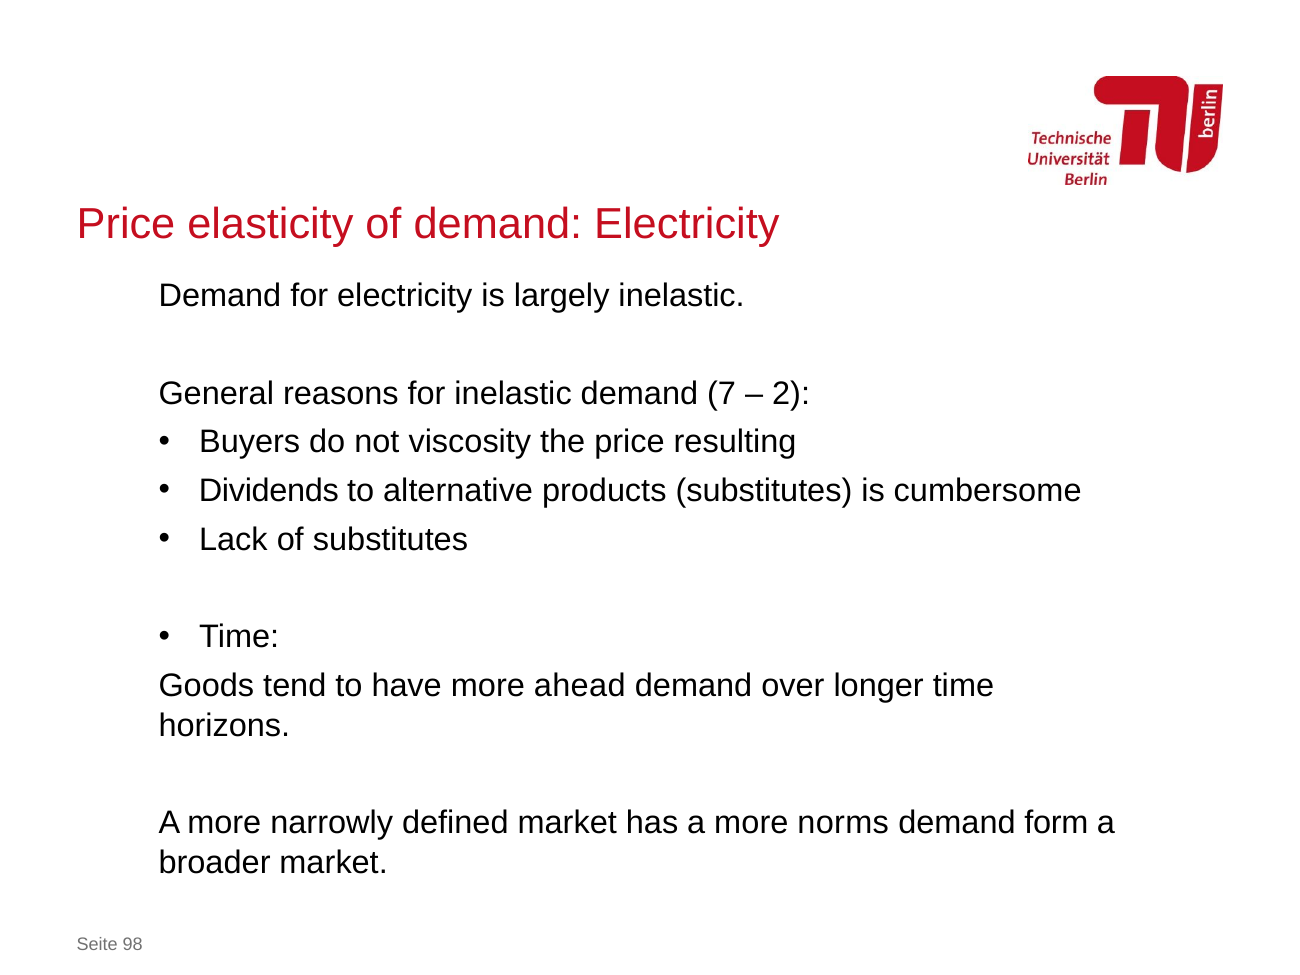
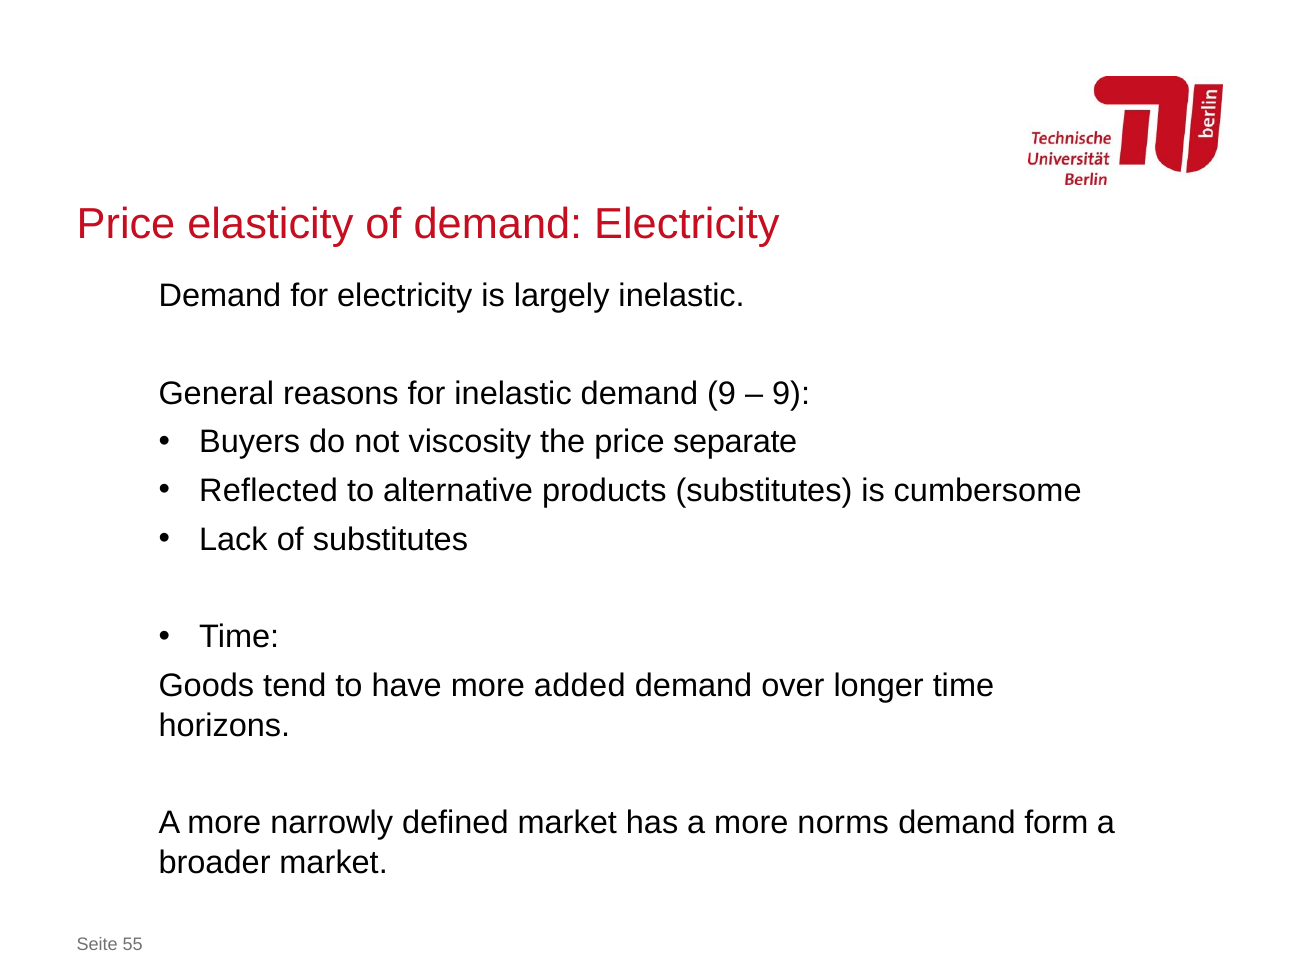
demand 7: 7 -> 9 (722, 394)
2: 2 -> 9 (791, 394)
resulting: resulting -> separate (735, 442)
Dividends: Dividends -> Reflected (269, 491)
ahead: ahead -> added (580, 686)
98: 98 -> 55 (133, 944)
